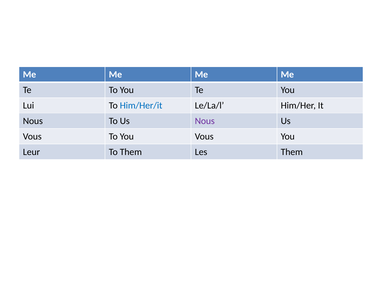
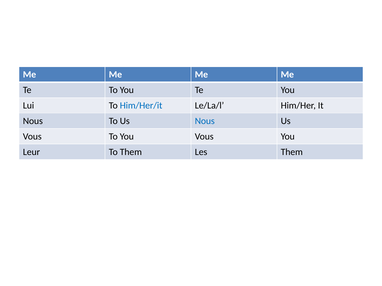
Nous colour: purple -> blue (205, 121)
